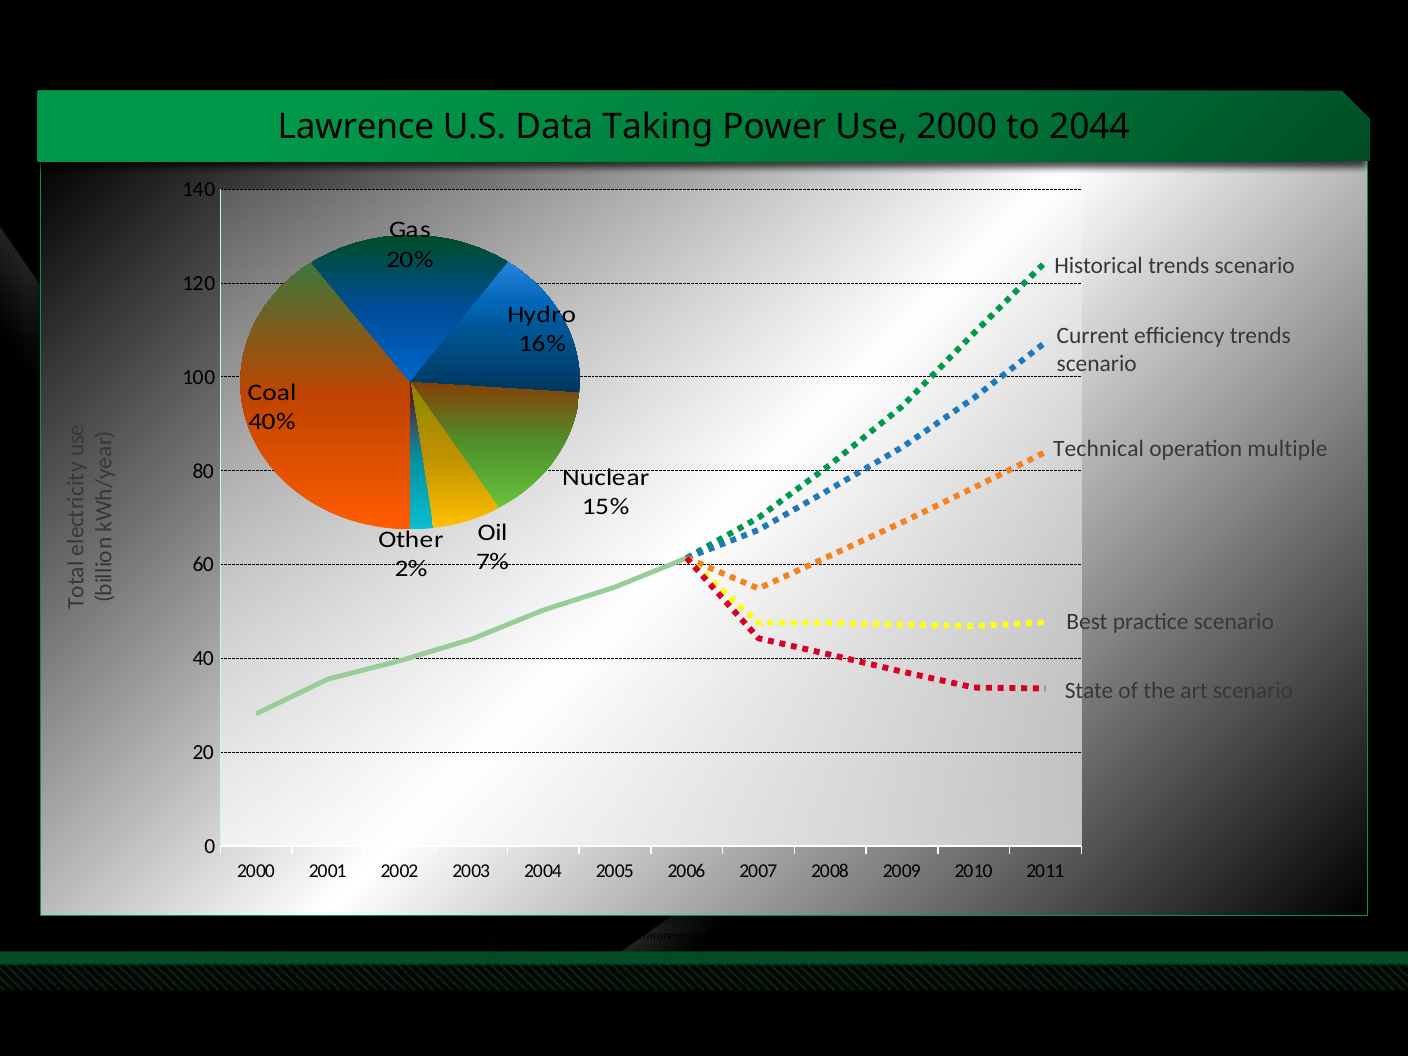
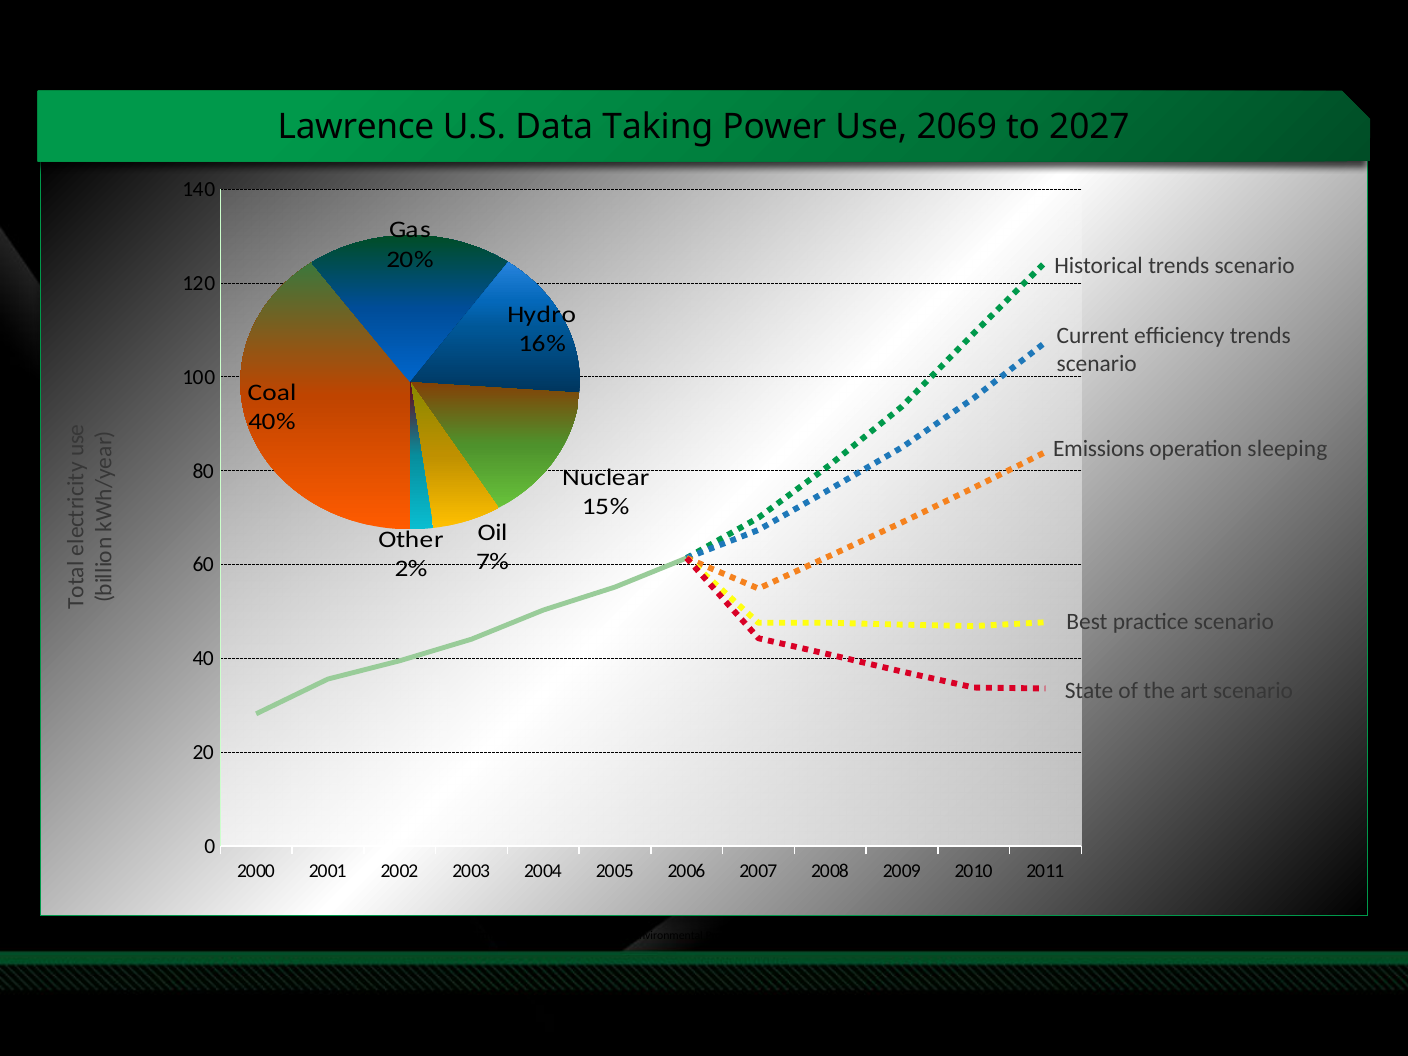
Use 2000: 2000 -> 2069 (957, 127)
2044: 2044 -> 2027 (1089, 127)
Technical: Technical -> Emissions (1099, 449)
multiple: multiple -> sleeping (1287, 449)
